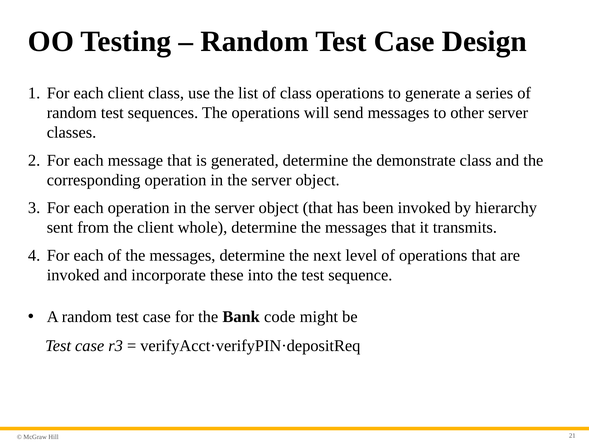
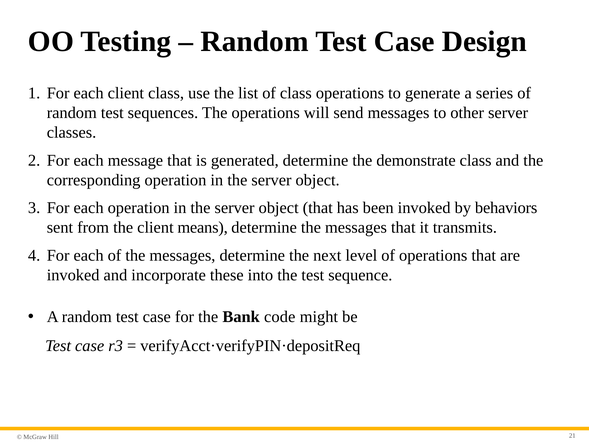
hierarchy: hierarchy -> behaviors (506, 208)
whole: whole -> means (203, 227)
